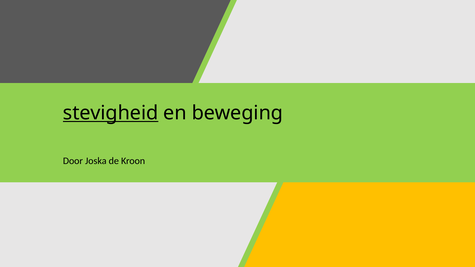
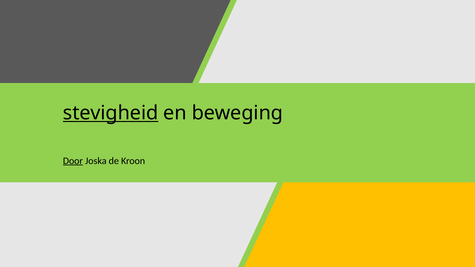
Door underline: none -> present (73, 161)
